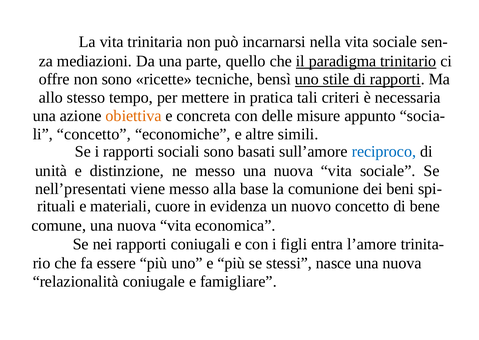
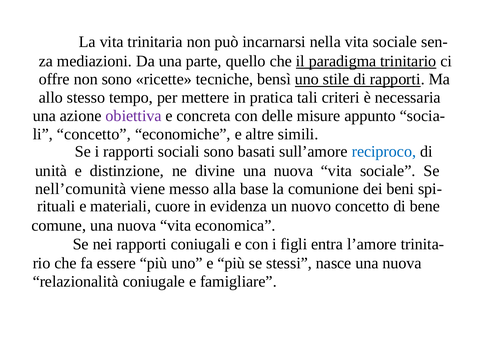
obiettiva colour: orange -> purple (134, 116)
ne messo: messo -> divine (215, 171)
nell’presentati: nell’presentati -> nell’comunità (81, 189)
